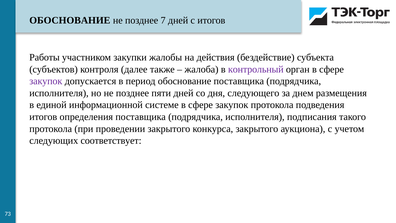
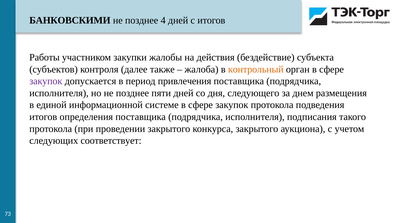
ОБОСНОВАНИЕ: ОБОСНОВАНИЕ -> БАНКОВСКИМИ (70, 20)
7: 7 -> 4 (163, 20)
контрольный colour: purple -> orange (256, 69)
период обоснование: обоснование -> привлечения (185, 81)
